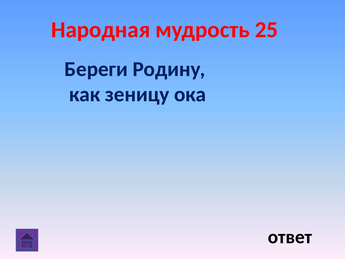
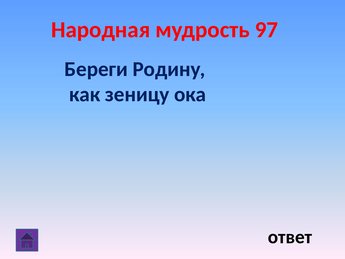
25: 25 -> 97 (266, 30)
